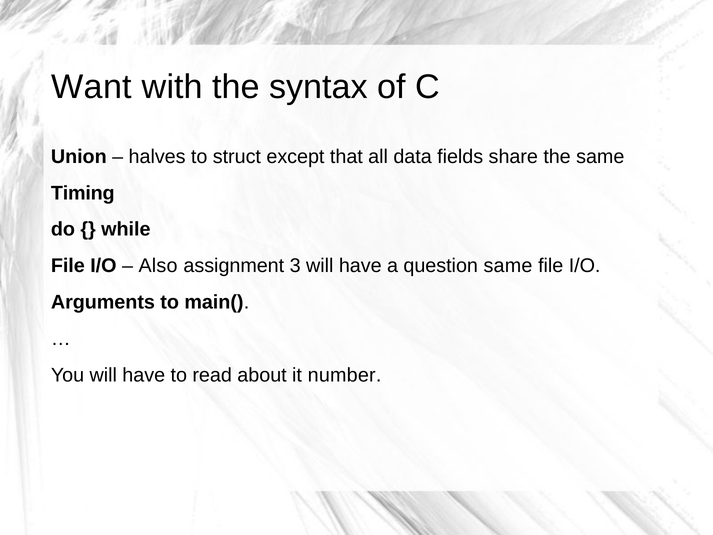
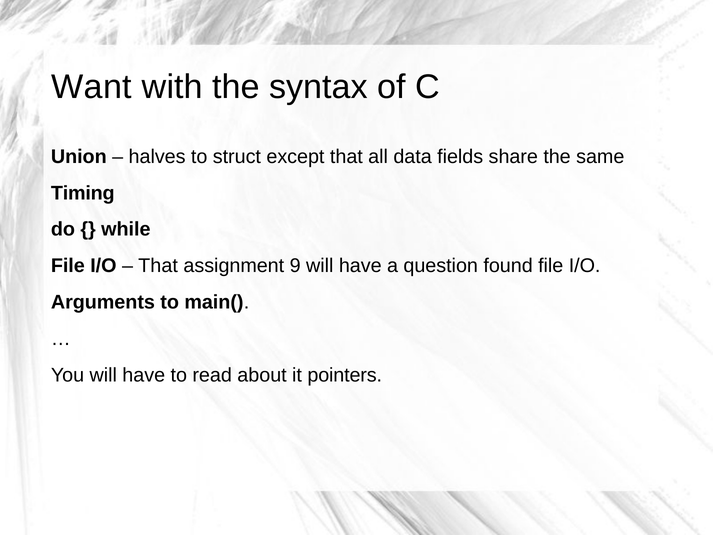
Also: Also -> That (158, 266)
3: 3 -> 9 (295, 266)
question same: same -> found (508, 266)
number: number -> pointers (345, 375)
